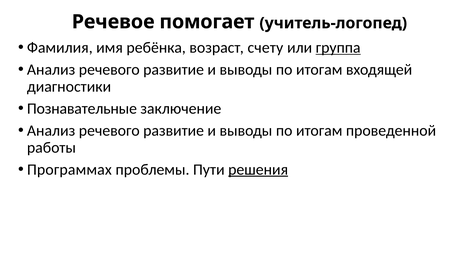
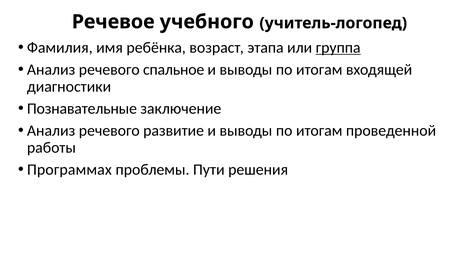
помогает: помогает -> учебного (207, 22)
счету: счету -> этапа (265, 48)
развитие: развитие -> спальное (174, 70)
решения underline: present -> none (258, 170)
